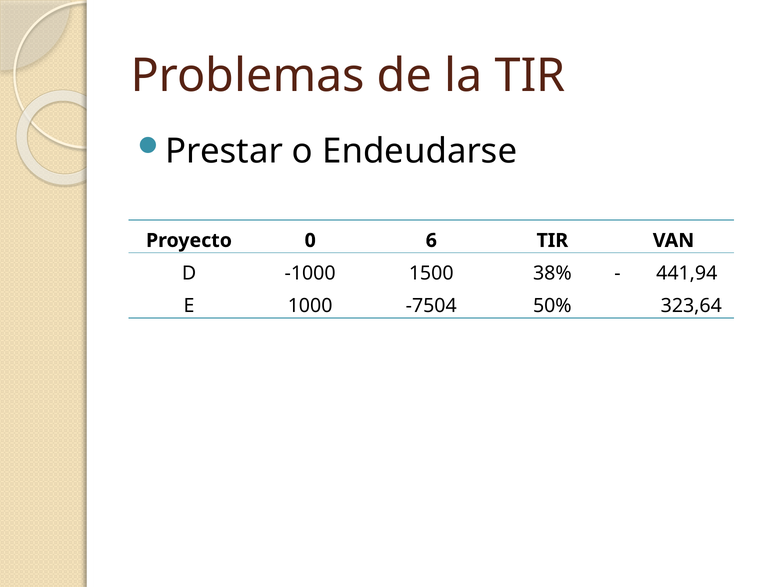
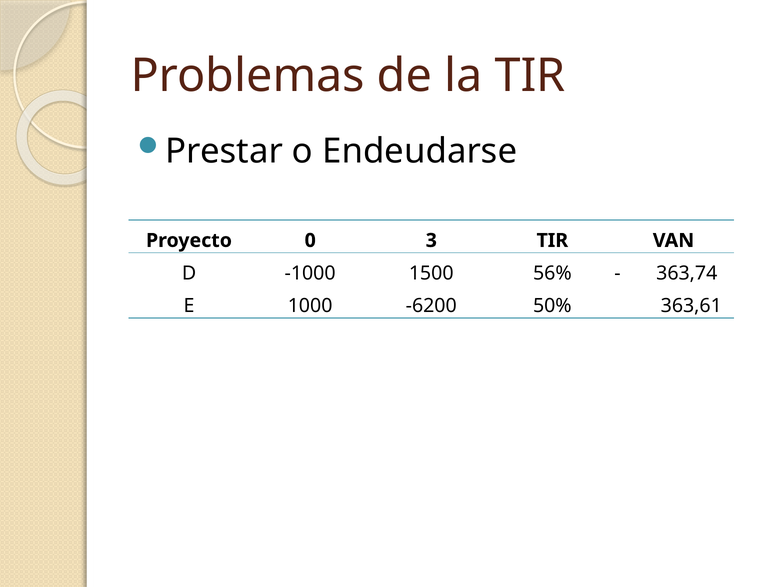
6: 6 -> 3 (431, 241)
38%: 38% -> 56% (552, 273)
441,94: 441,94 -> 363,74 (687, 273)
-7504: -7504 -> -6200 (431, 306)
323,64: 323,64 -> 363,61 (691, 306)
